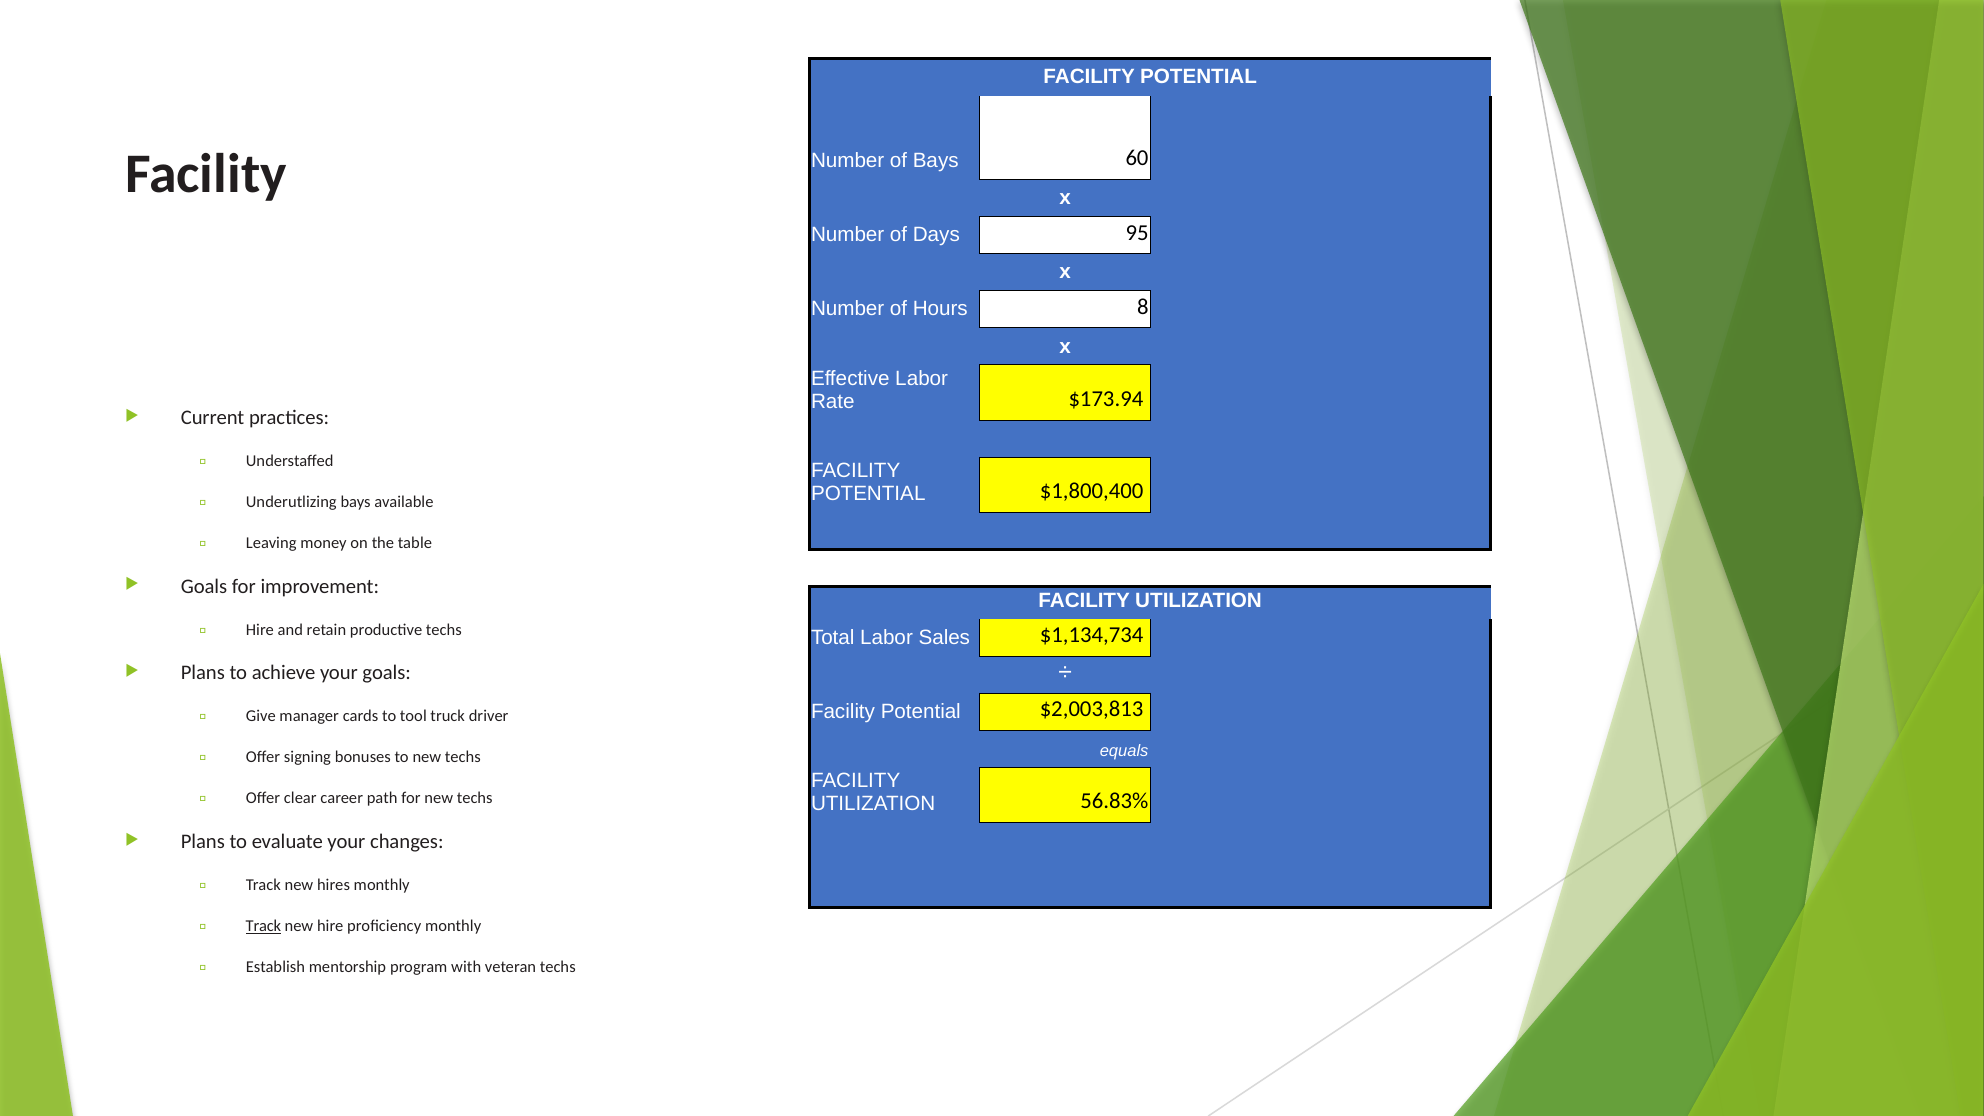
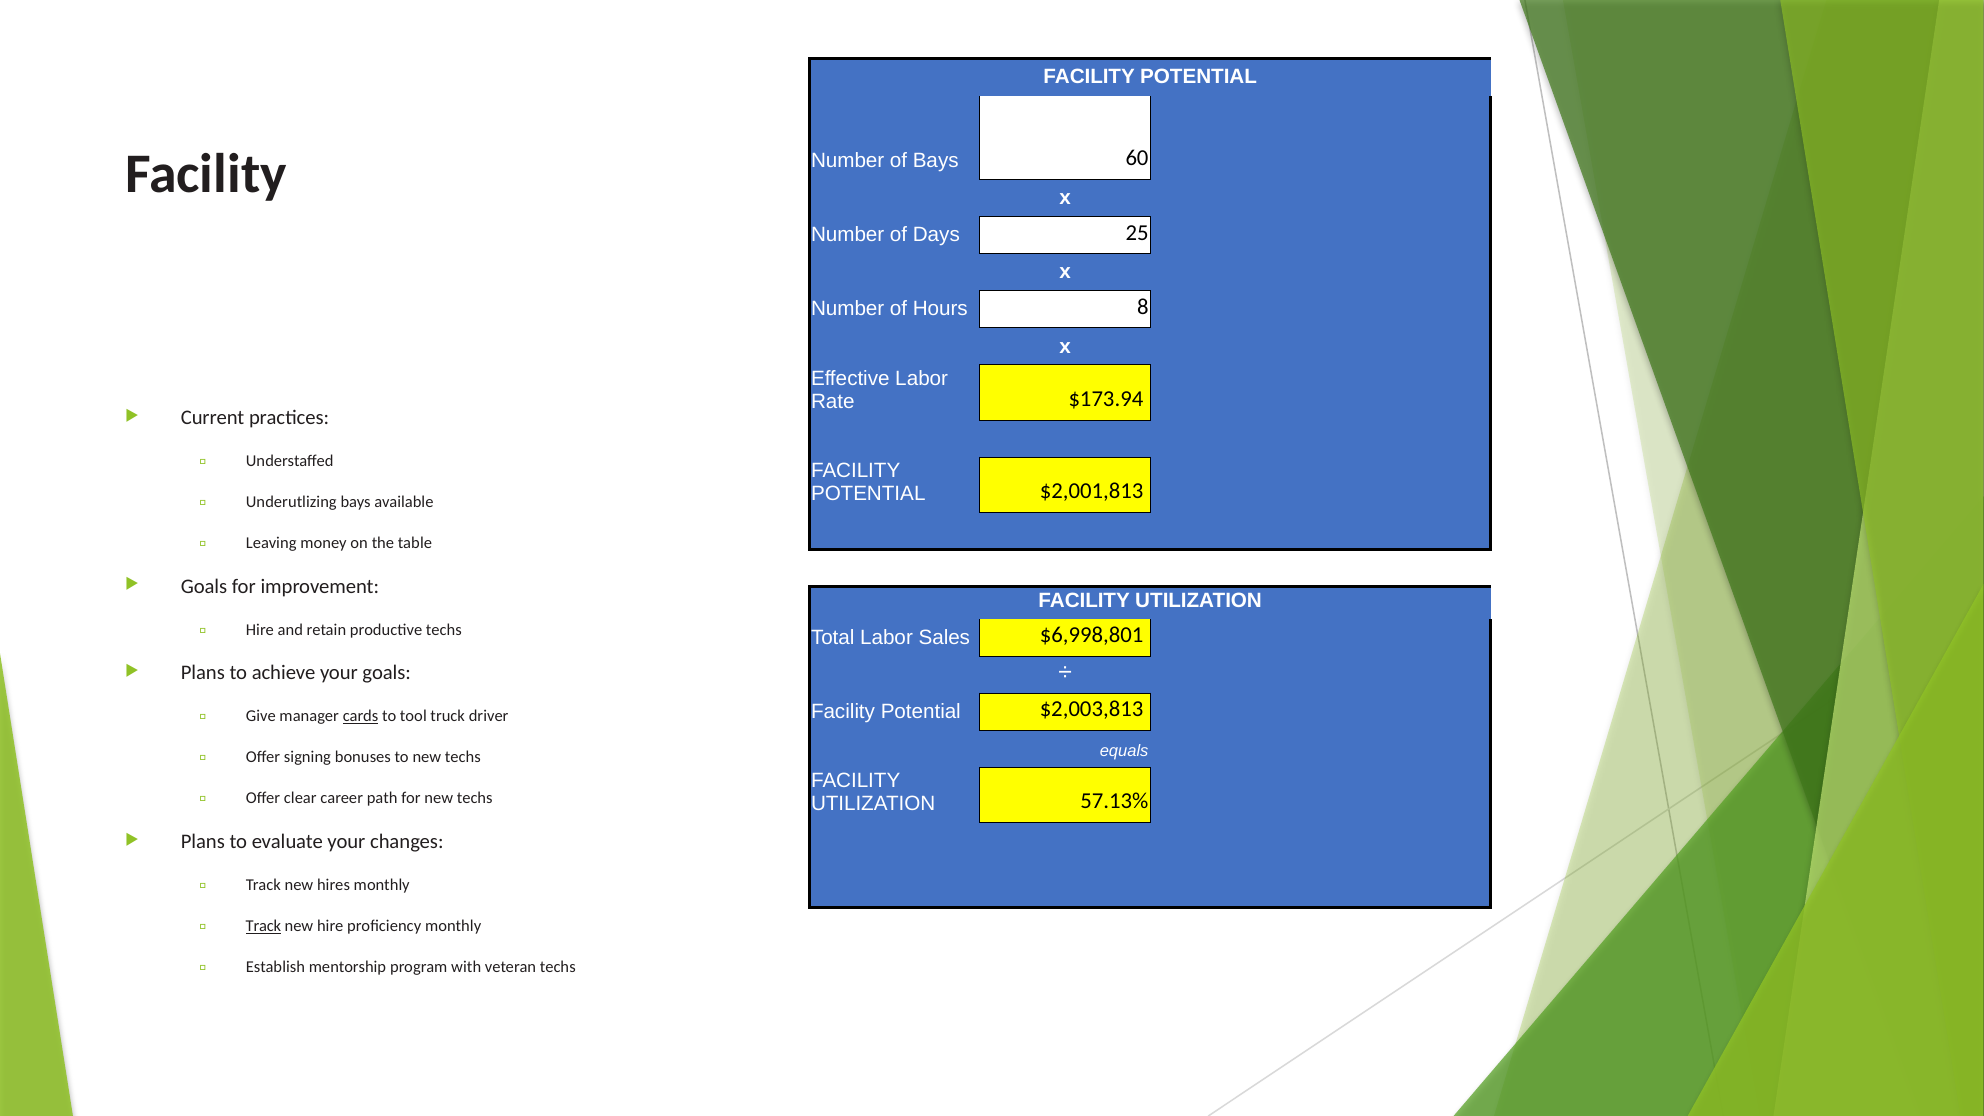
95: 95 -> 25 (1137, 233)
$1,800,400: $1,800,400 -> $2,001,813 (1092, 491)
$1,134,734: $1,134,734 -> $6,998,801 (1092, 635)
cards underline: none -> present (361, 717)
56.83%: 56.83% -> 57.13% (1114, 801)
